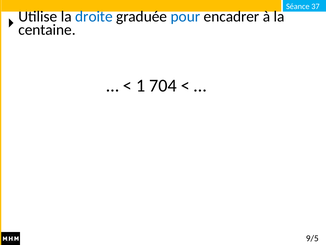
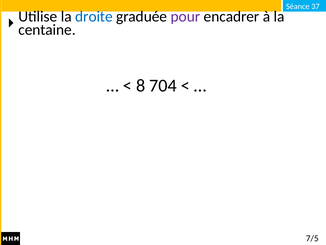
pour colour: blue -> purple (185, 16)
1: 1 -> 8 (141, 85)
9/5: 9/5 -> 7/5 (312, 238)
